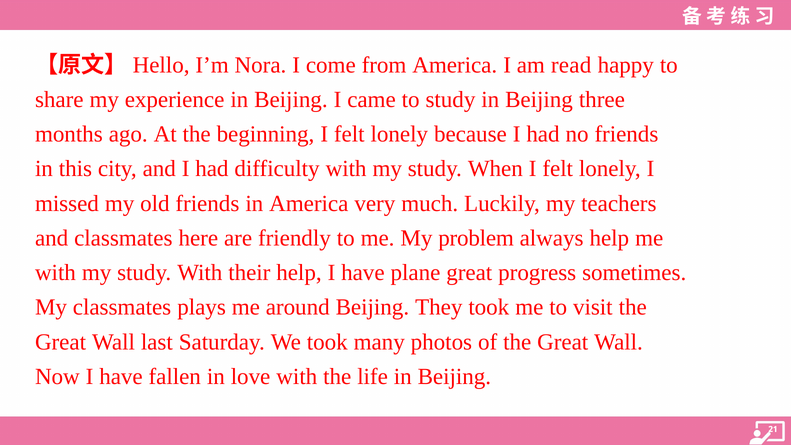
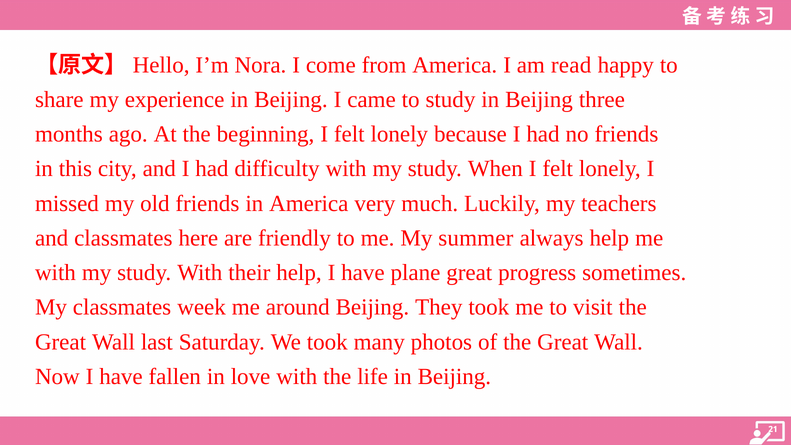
problem: problem -> summer (476, 238)
plays: plays -> week (202, 307)
